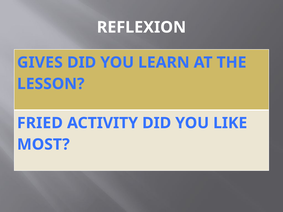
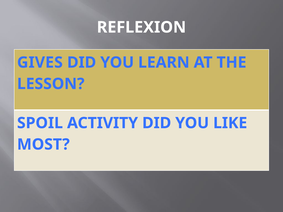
FRIED: FRIED -> SPOIL (40, 123)
